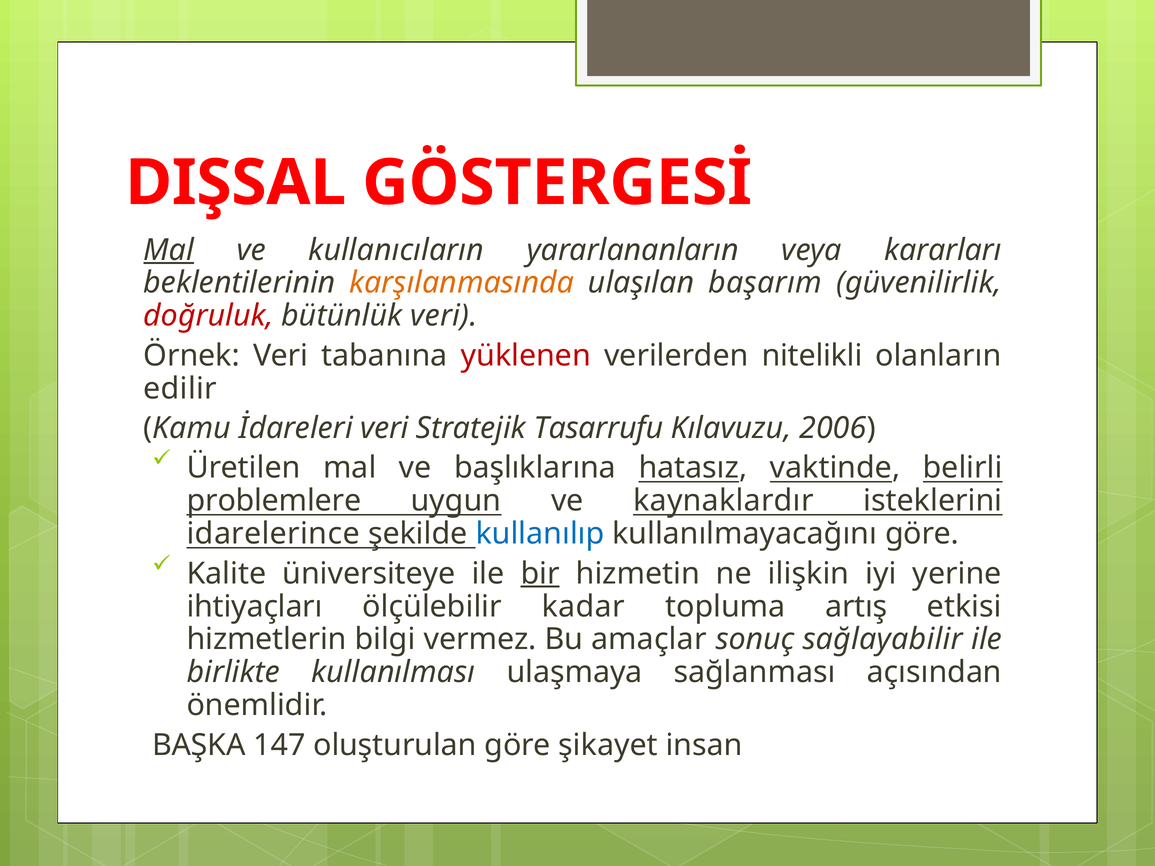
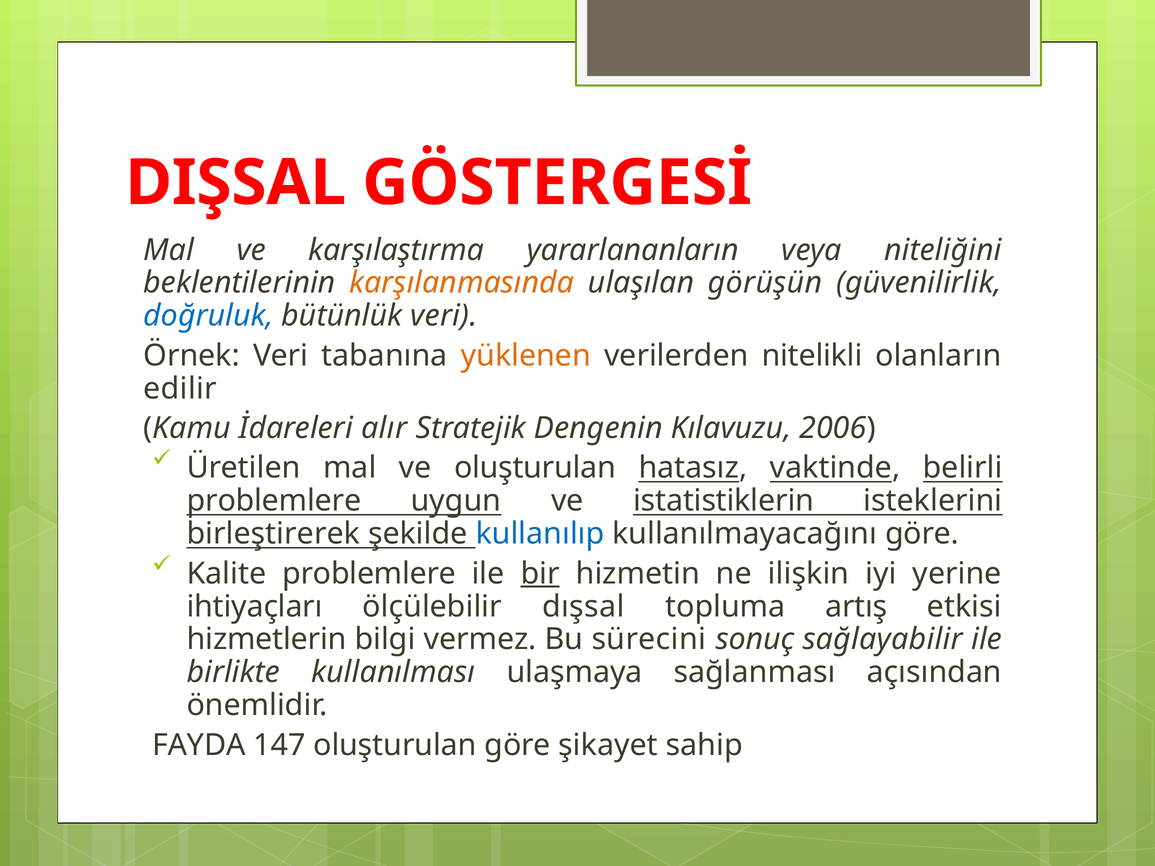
Mal underline: present -> none (169, 250)
kullanıcıların: kullanıcıların -> karşılaştırma (396, 250)
kararları: kararları -> niteliğini (943, 250)
başarım: başarım -> görüşün (765, 283)
doğruluk colour: red -> blue (208, 316)
yüklenen colour: red -> orange (526, 356)
İdareleri veri: veri -> alır (384, 428)
Tasarrufu: Tasarrufu -> Dengenin (598, 428)
ve başlıklarına: başlıklarına -> oluşturulan (535, 468)
kaynaklardır: kaynaklardır -> istatistiklerin (724, 501)
idarelerince: idarelerince -> birleştirerek (273, 534)
Kalite üniversiteye: üniversiteye -> problemlere (369, 574)
kadar: kadar -> dışsal (583, 607)
amaçlar: amaçlar -> sürecini (649, 640)
BAŞKA: BAŞKA -> FAYDA (199, 745)
insan: insan -> sahip (704, 745)
